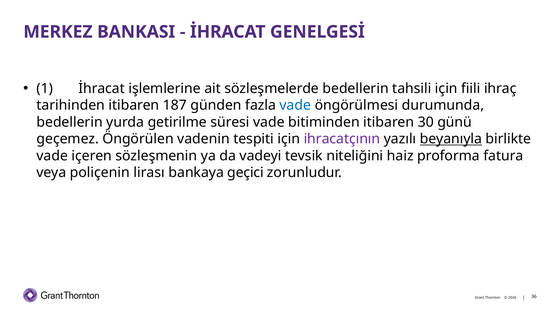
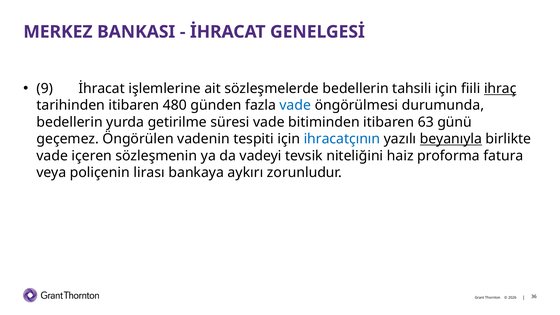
1: 1 -> 9 (45, 89)
ihraç underline: none -> present (500, 89)
187: 187 -> 480 (175, 105)
30: 30 -> 63 (426, 122)
ihracatçının colour: purple -> blue (342, 139)
geçici: geçici -> aykırı (245, 173)
